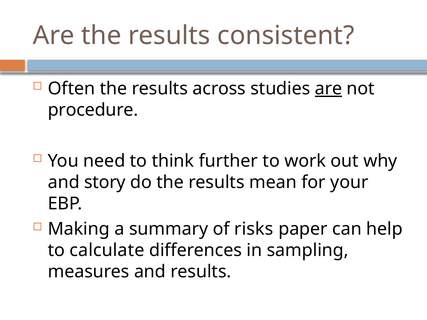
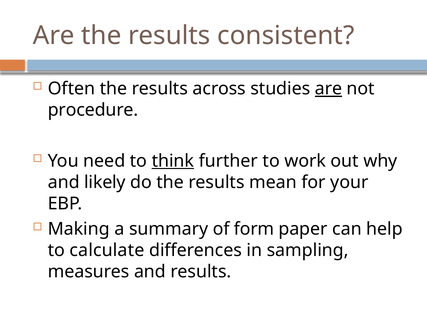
think underline: none -> present (173, 161)
story: story -> likely (105, 182)
risks: risks -> form (254, 229)
